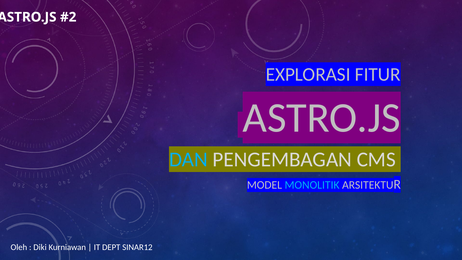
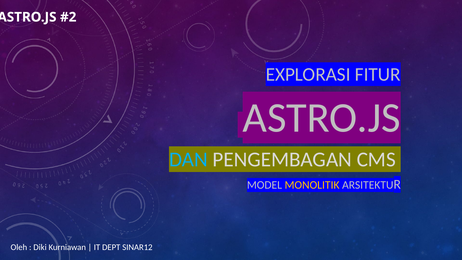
MONOLITIK colour: light blue -> yellow (312, 185)
